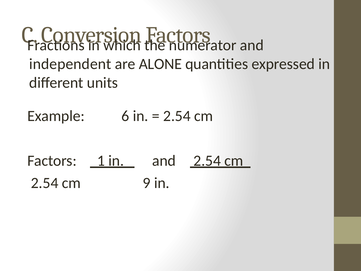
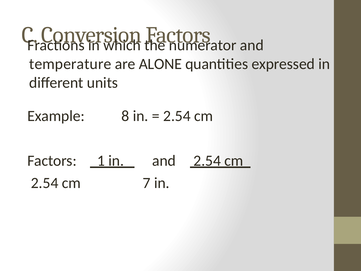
independent: independent -> temperature (70, 64)
6: 6 -> 8 (125, 116)
9: 9 -> 7 (147, 183)
